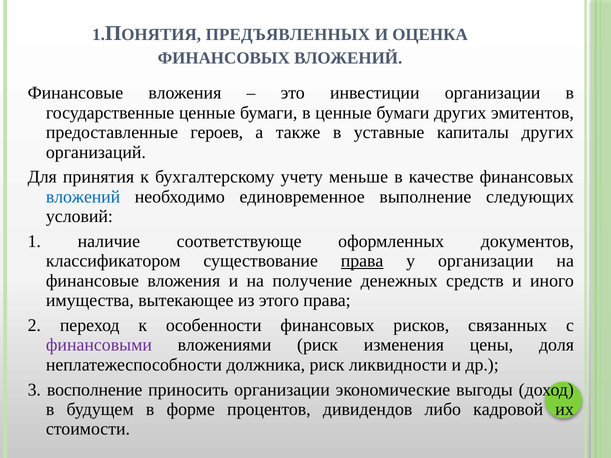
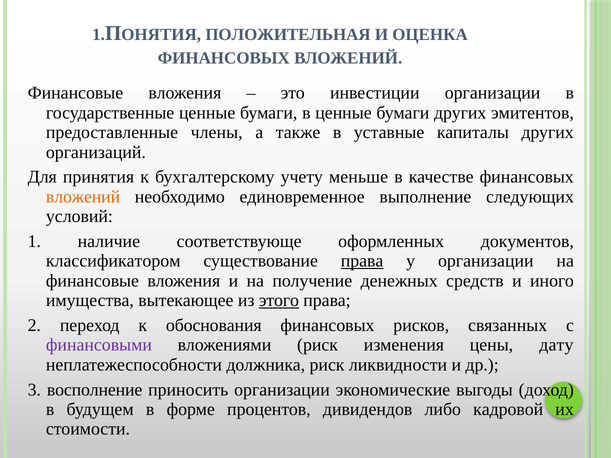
ПРЕДЪЯВЛЕННЫХ: ПРЕДЪЯВЛЕННЫХ -> ПОЛОЖИТЕЛЬНАЯ (288, 35)
героев: героев -> члены (217, 132)
вложений colour: blue -> orange (83, 197)
этого underline: none -> present (279, 301)
особенности: особенности -> обоснования (214, 326)
доля: доля -> дату (556, 345)
